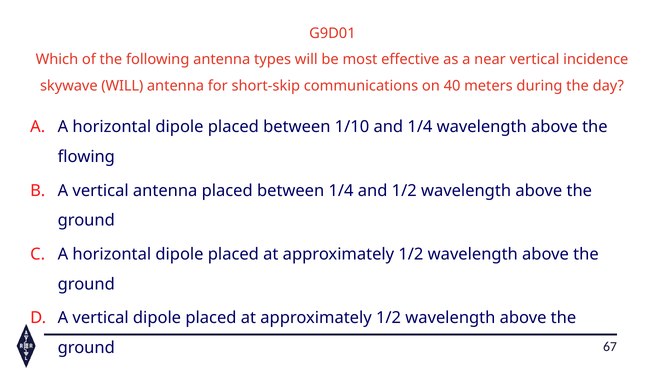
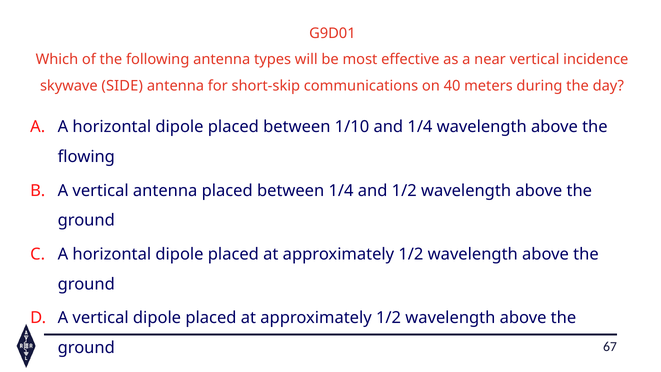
skywave WILL: WILL -> SIDE (122, 86)
